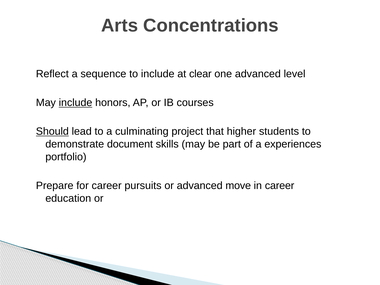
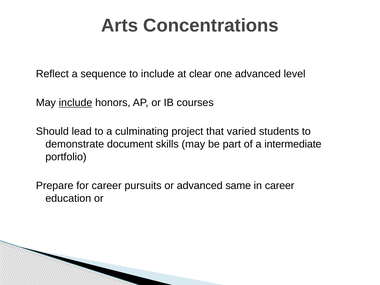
Should underline: present -> none (52, 132)
higher: higher -> varied (241, 132)
experiences: experiences -> intermediate (293, 144)
move: move -> same (238, 186)
